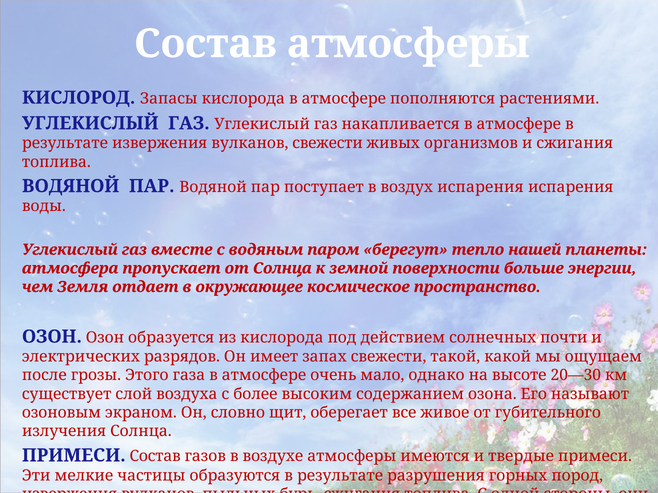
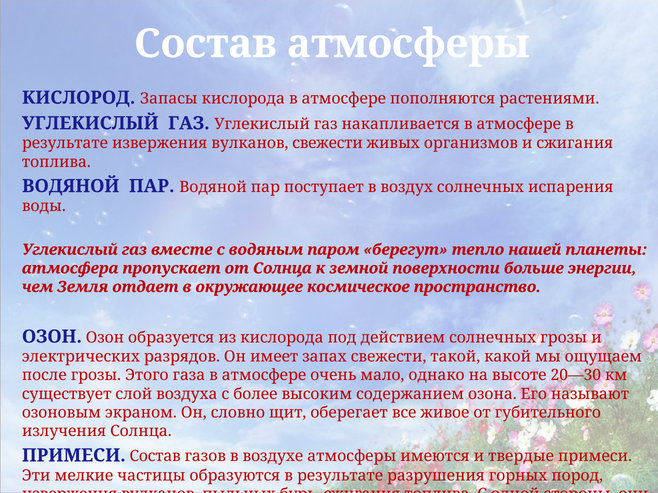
воздух испарения: испарения -> солнечных (480, 187)
солнечных почти: почти -> грозы (564, 338)
